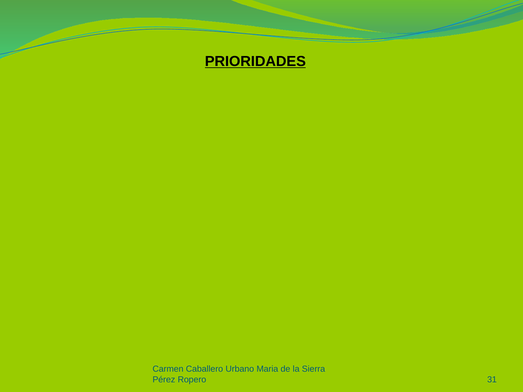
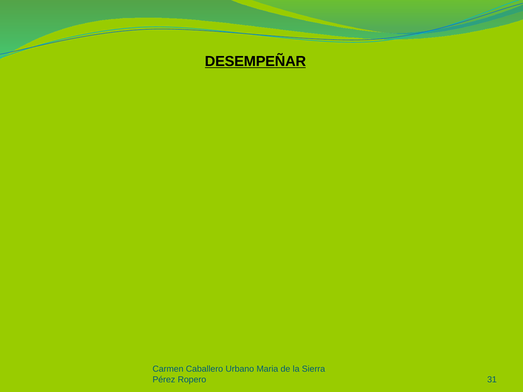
PRIORIDADES: PRIORIDADES -> DESEMPEÑAR (255, 61)
